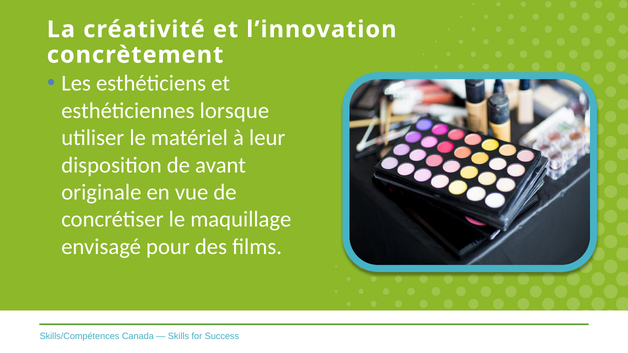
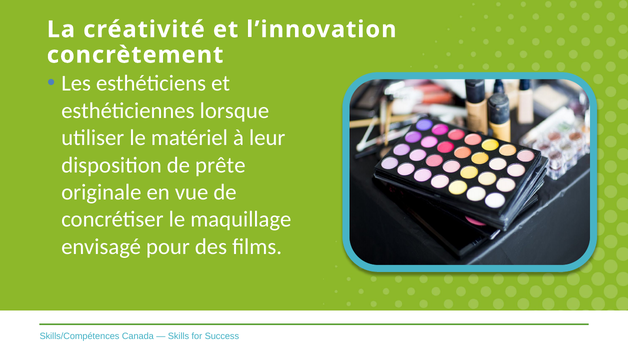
avant: avant -> prête (220, 165)
